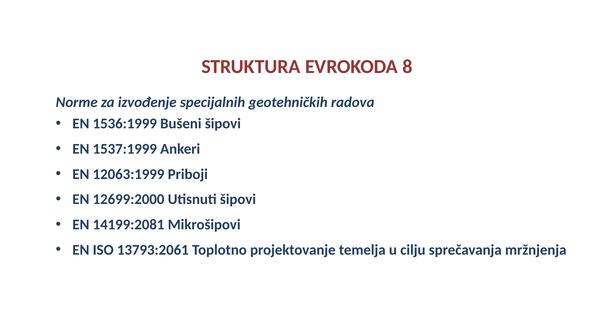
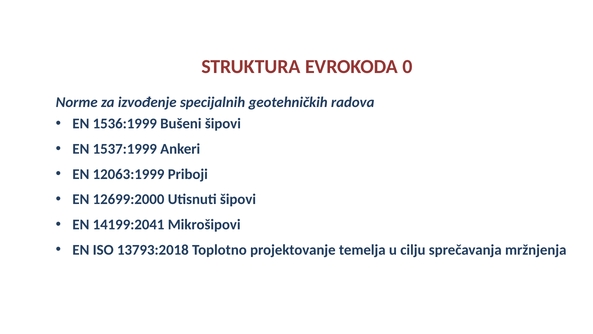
8: 8 -> 0 (408, 67)
14199:2081: 14199:2081 -> 14199:2041 (129, 224)
13793:2061: 13793:2061 -> 13793:2018 (153, 250)
